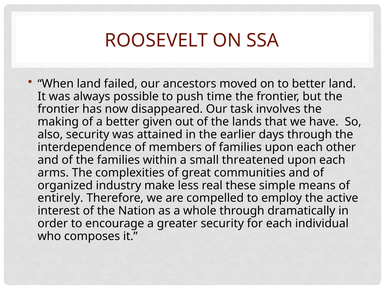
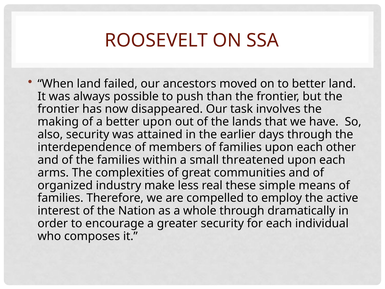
time: time -> than (219, 96)
better given: given -> upon (157, 122)
entirely: entirely -> families (60, 198)
